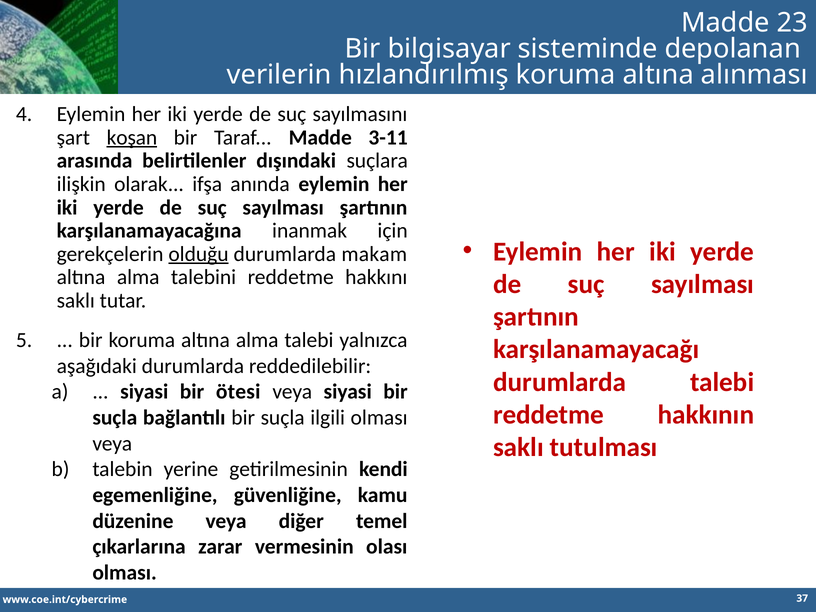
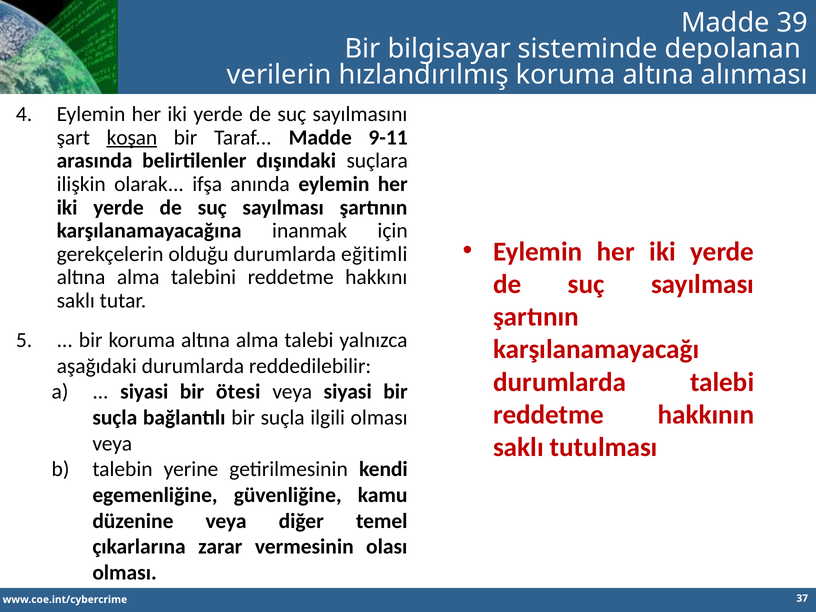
23: 23 -> 39 (792, 23)
3-11: 3-11 -> 9-11 (388, 138)
olduğu underline: present -> none (199, 254)
makam: makam -> eğitimli (374, 254)
